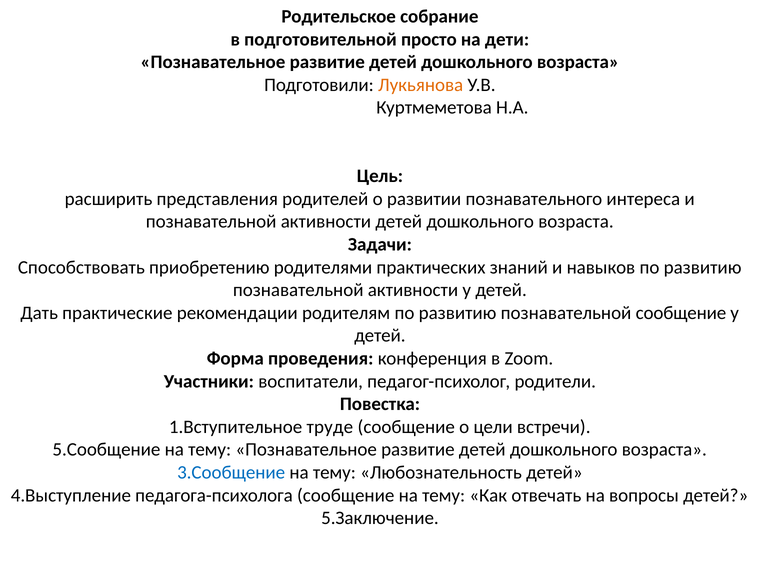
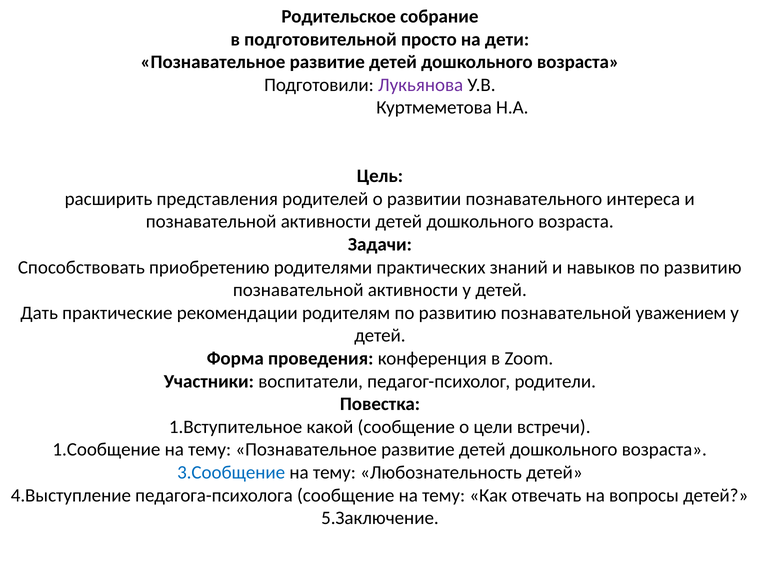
Лукьянова colour: orange -> purple (421, 85)
познавательной сообщение: сообщение -> уважением (681, 313)
труде: труде -> какой (330, 427)
5.Сообщение: 5.Сообщение -> 1.Сообщение (106, 450)
